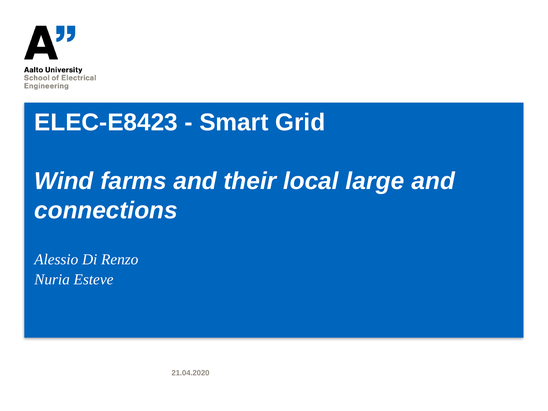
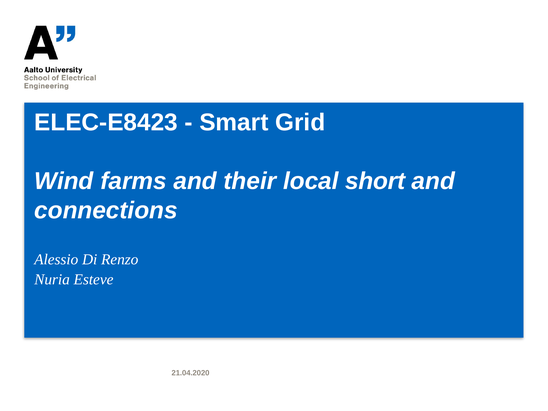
large: large -> short (375, 181)
